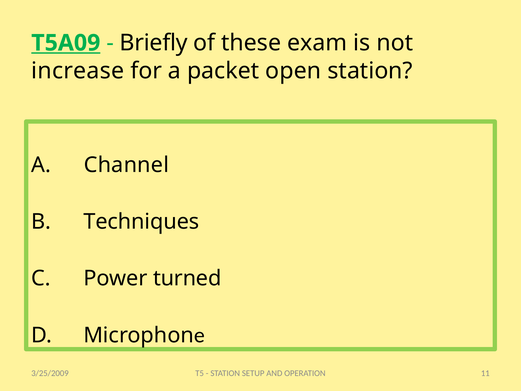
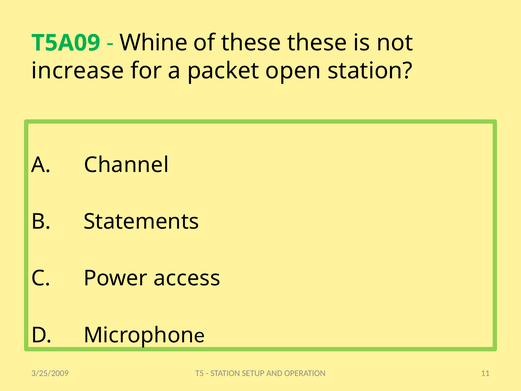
T5A09 underline: present -> none (66, 43)
Briefly: Briefly -> Whine (154, 43)
these exam: exam -> these (317, 43)
Techniques: Techniques -> Statements (141, 222)
turned: turned -> access (187, 278)
